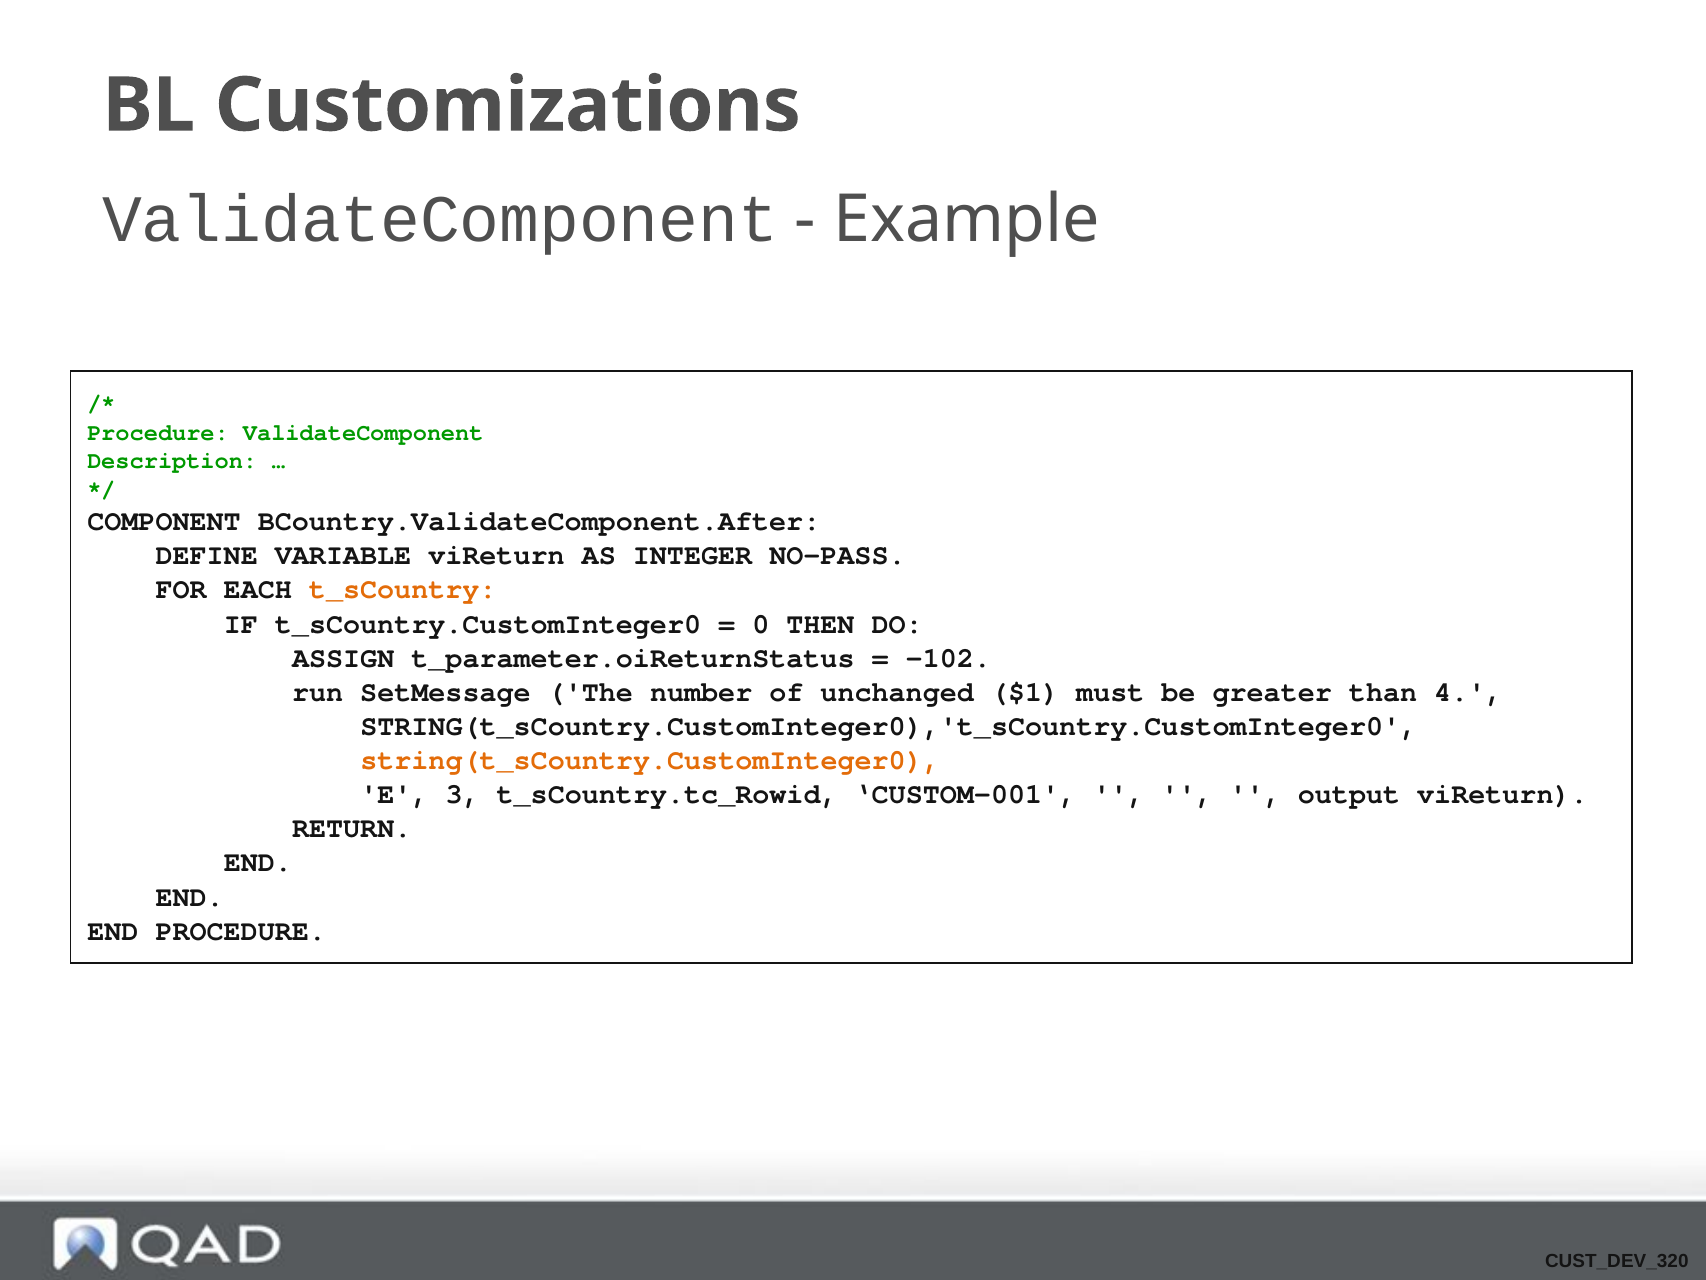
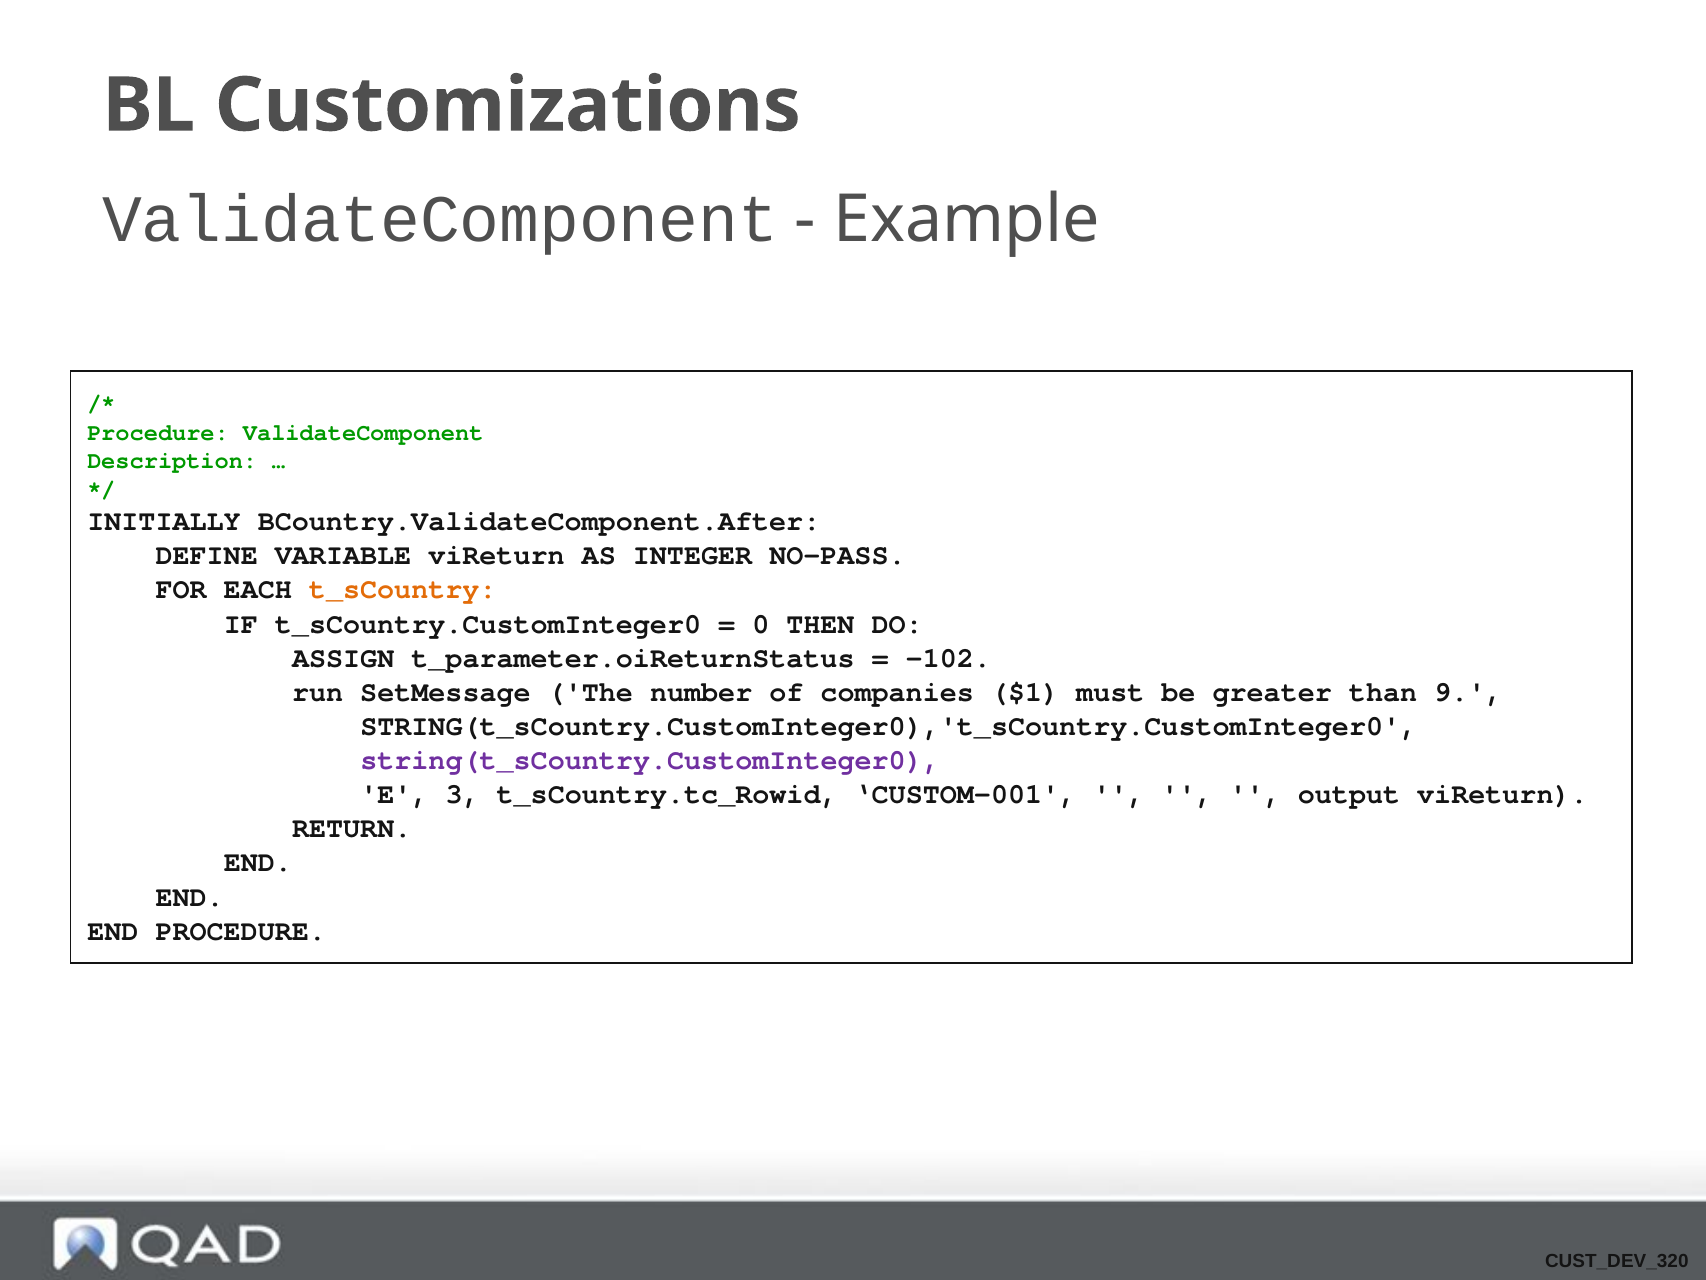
COMPONENT: COMPONENT -> INITIALLY (164, 521)
unchanged: unchanged -> companies (897, 692)
4: 4 -> 9 (1468, 692)
string(t_sCountry.CustomInteger0 colour: orange -> purple (650, 760)
